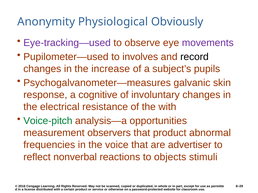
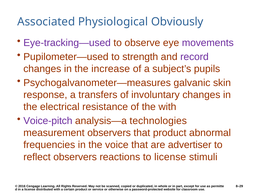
Anonymity: Anonymity -> Associated (46, 22)
involves: involves -> strength (140, 57)
record colour: black -> purple (194, 57)
cognitive: cognitive -> transfers (98, 95)
Voice-pitch colour: green -> purple (48, 121)
opportunities: opportunities -> technologies (158, 121)
reflect nonverbal: nonverbal -> observers (75, 157)
to objects: objects -> license (170, 157)
